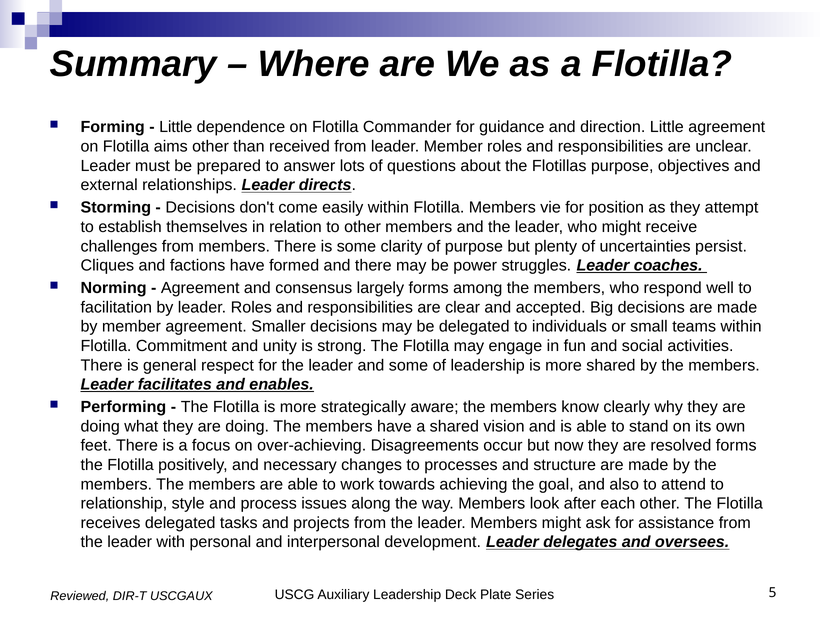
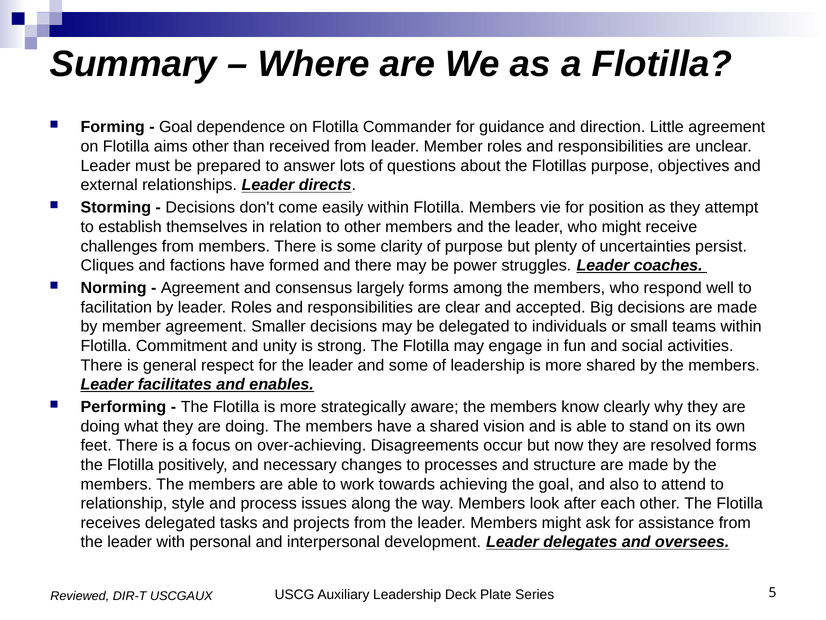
Little: Little -> Goal (176, 127)
